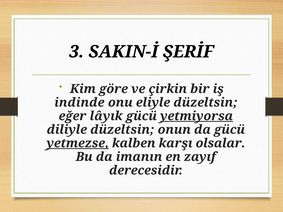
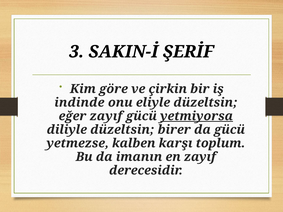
eğer lâyık: lâyık -> zayıf (106, 116)
onun: onun -> birer (174, 130)
yetmezse underline: present -> none (78, 143)
olsalar: olsalar -> toplum (220, 143)
